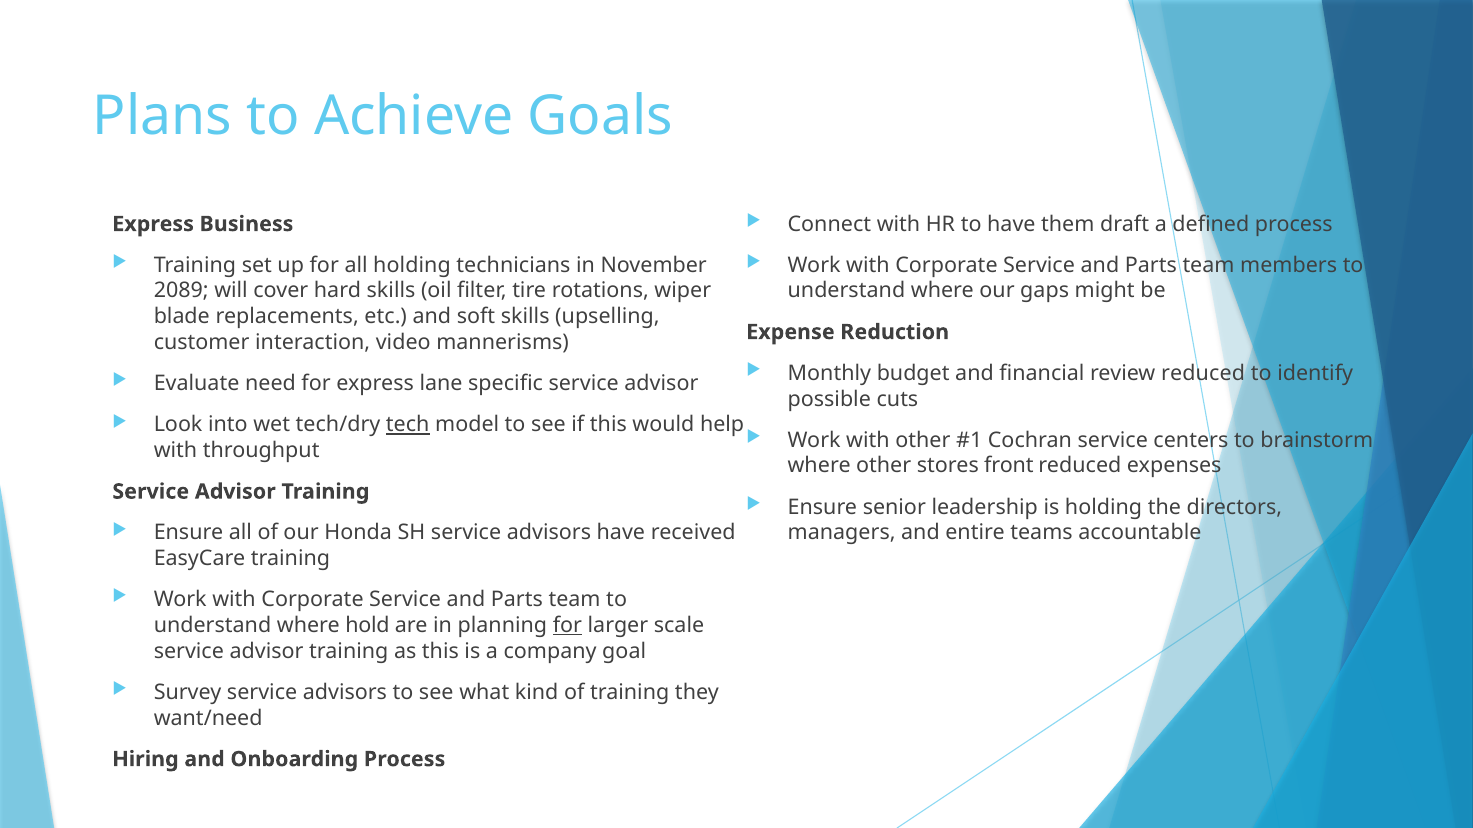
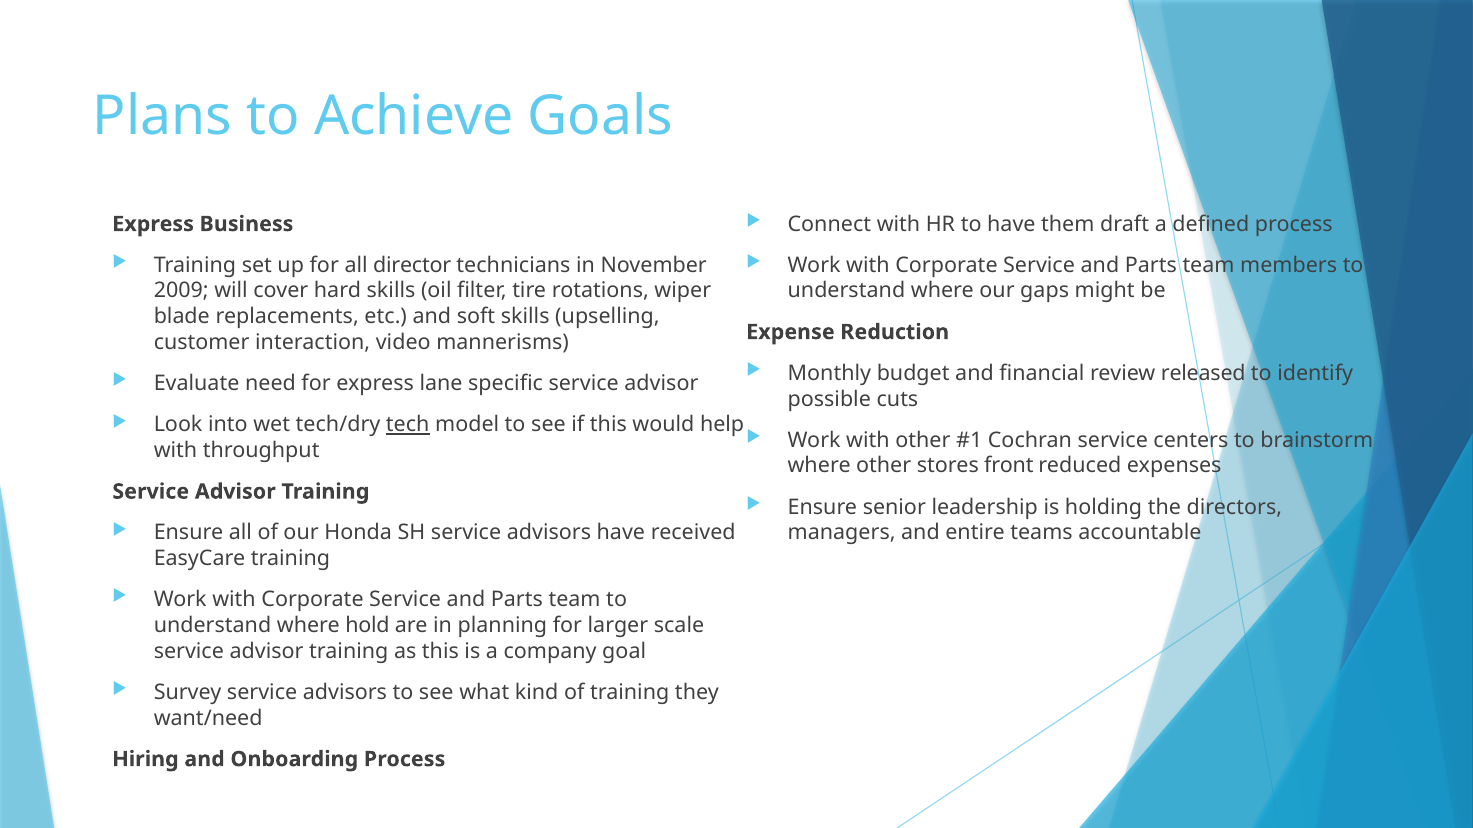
all holding: holding -> director (412, 265)
2089: 2089 -> 2009 (181, 291)
review reduced: reduced -> released (1203, 373)
for underline: present -> none (567, 626)
